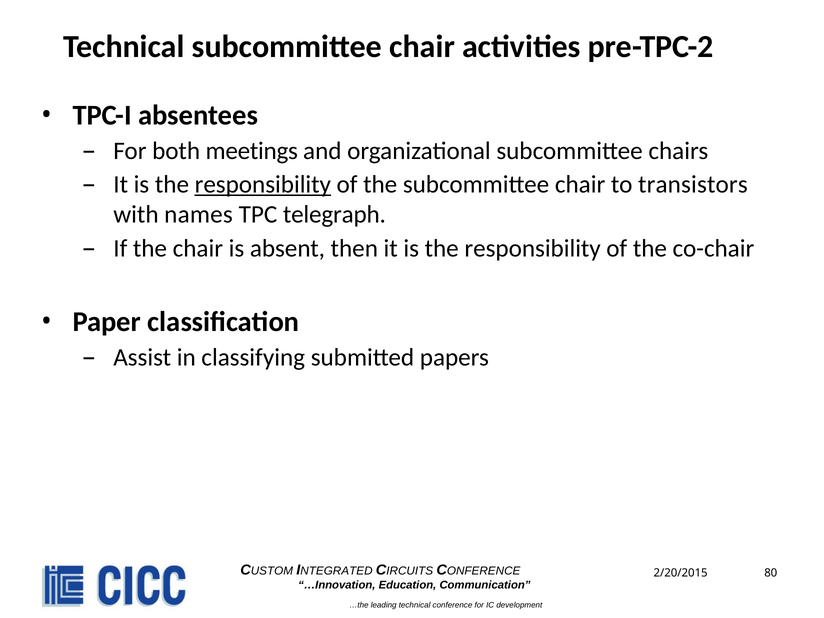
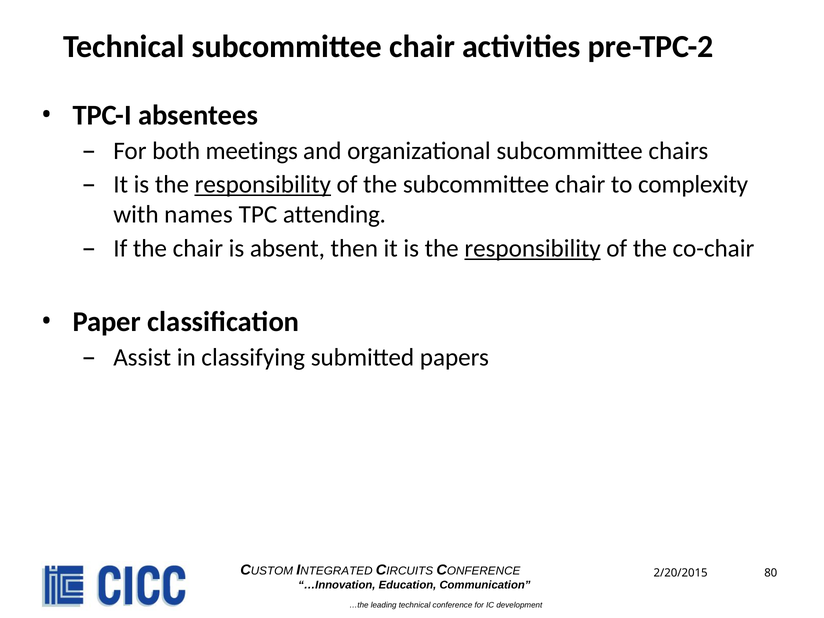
transistors: transistors -> complexity (693, 184)
telegraph: telegraph -> attending (334, 215)
responsibility underline: none -> present (533, 248)
